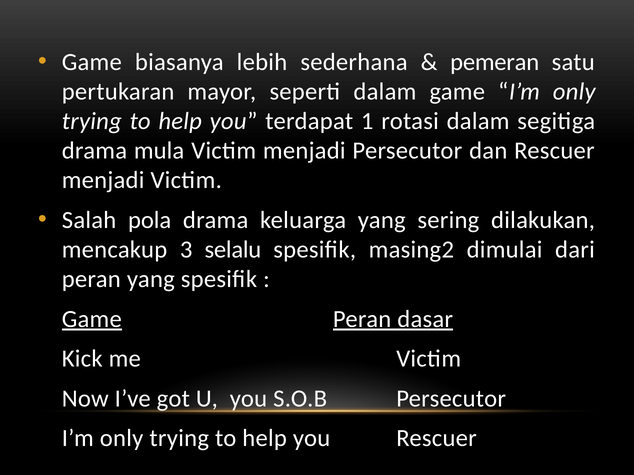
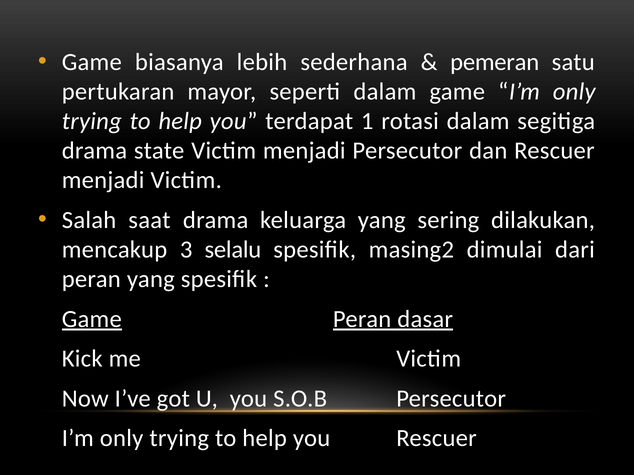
mula: mula -> state (159, 151)
pola: pola -> saat (149, 220)
